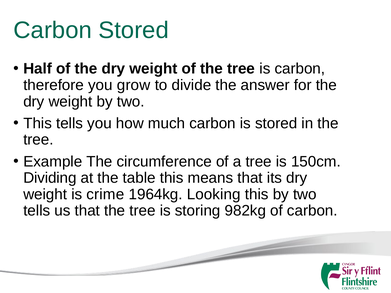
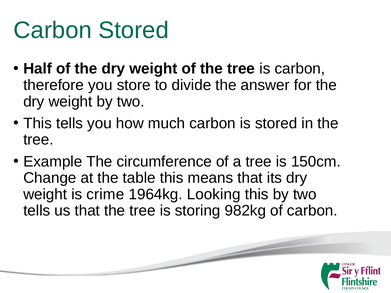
grow: grow -> store (134, 85)
Dividing: Dividing -> Change (50, 178)
